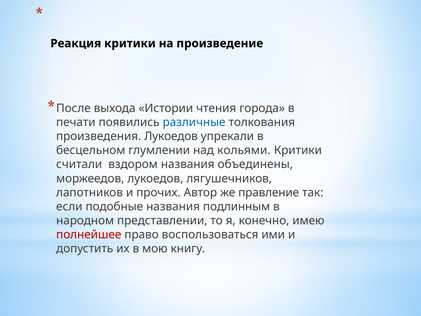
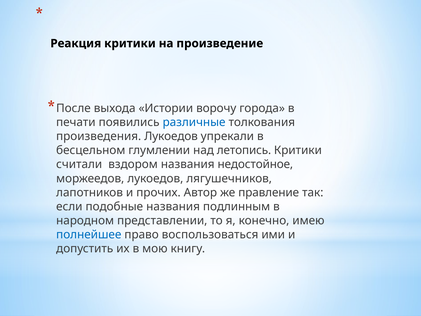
чтения: чтения -> ворочу (216, 108)
кольями: кольями -> летопись (244, 150)
объединены: объединены -> недостойное (255, 164)
полнейшее colour: red -> blue (89, 235)
